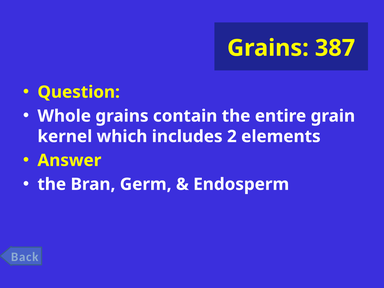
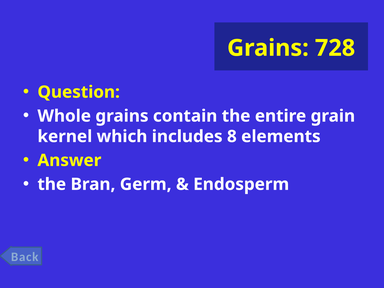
387: 387 -> 728 (335, 48)
2: 2 -> 8 (232, 136)
